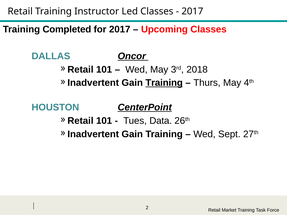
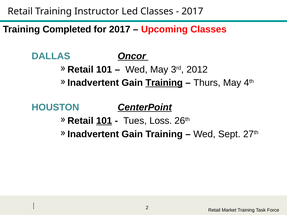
2018: 2018 -> 2012 (197, 70)
101 underline: none -> present (104, 121)
Data: Data -> Loss (161, 121)
